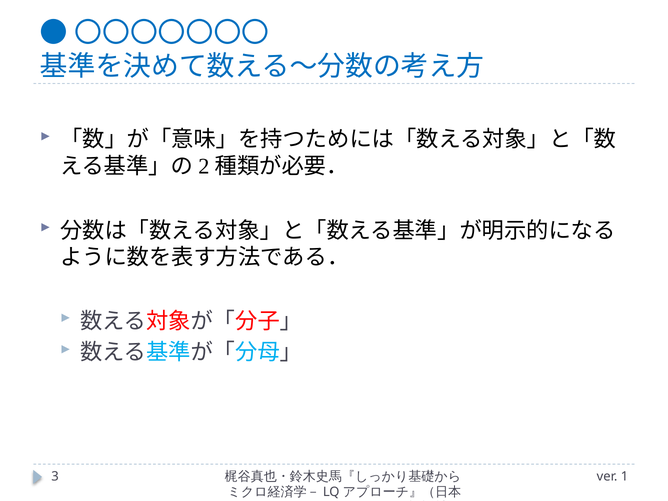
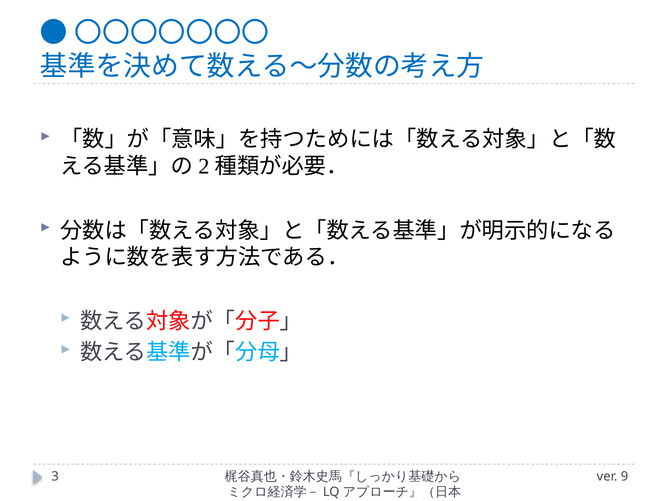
1: 1 -> 9 (624, 476)
